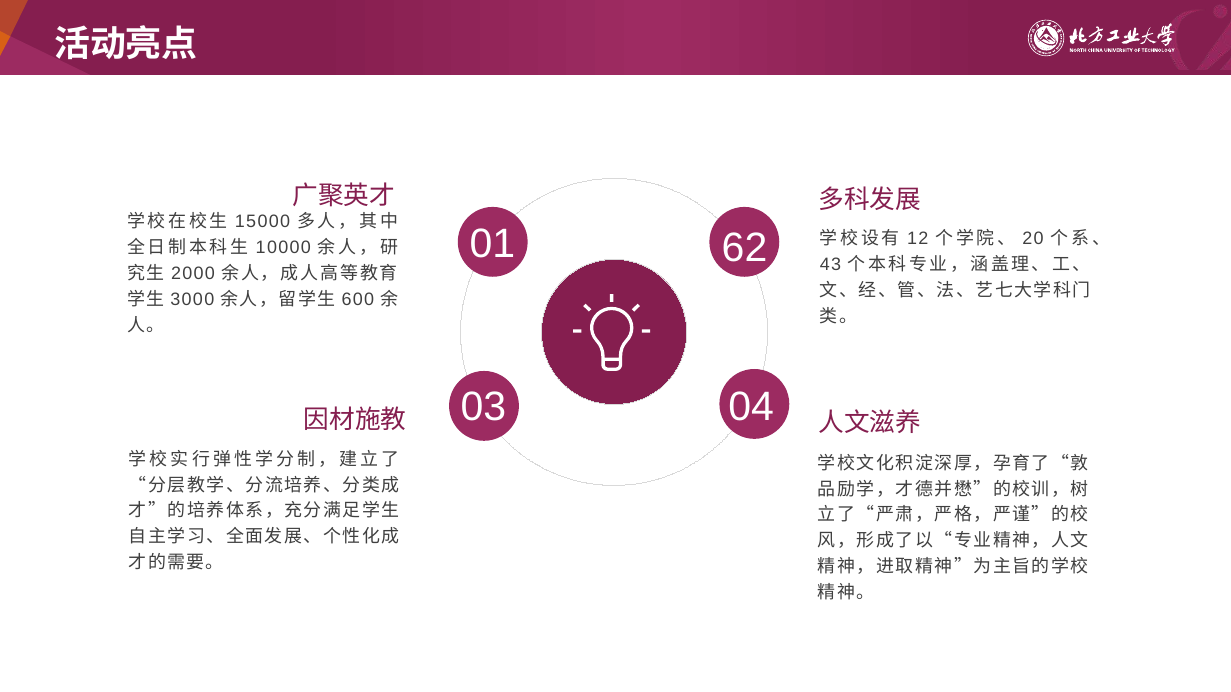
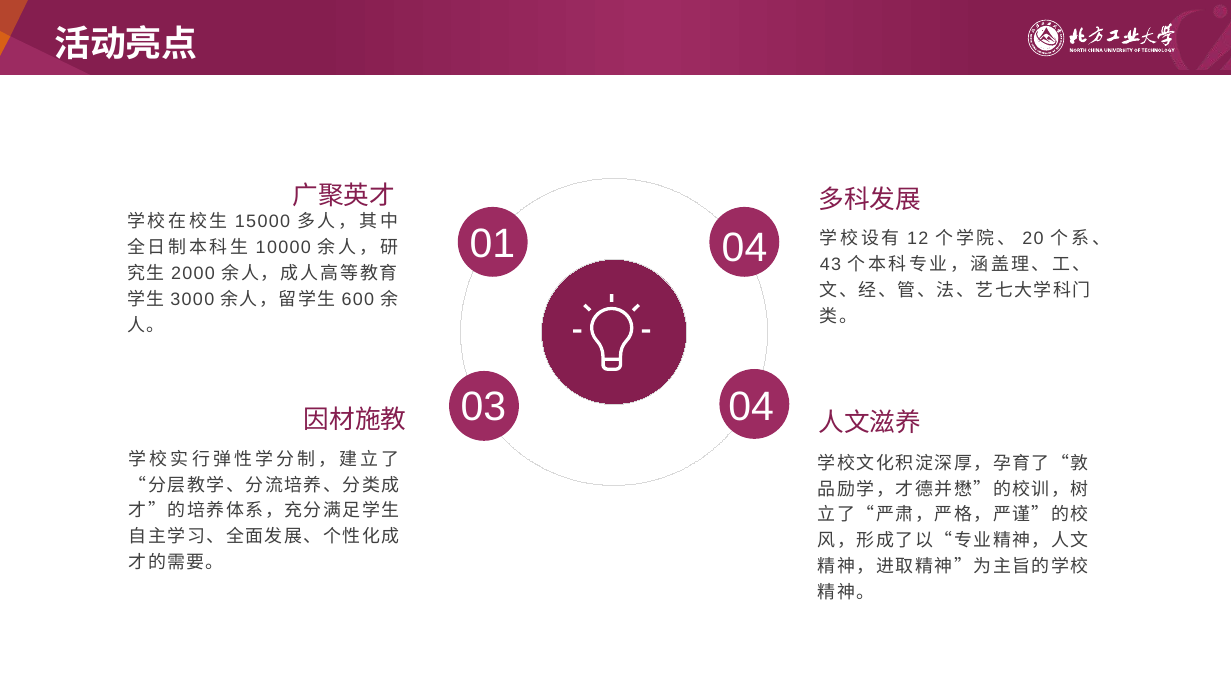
01 62: 62 -> 04 (745, 248)
